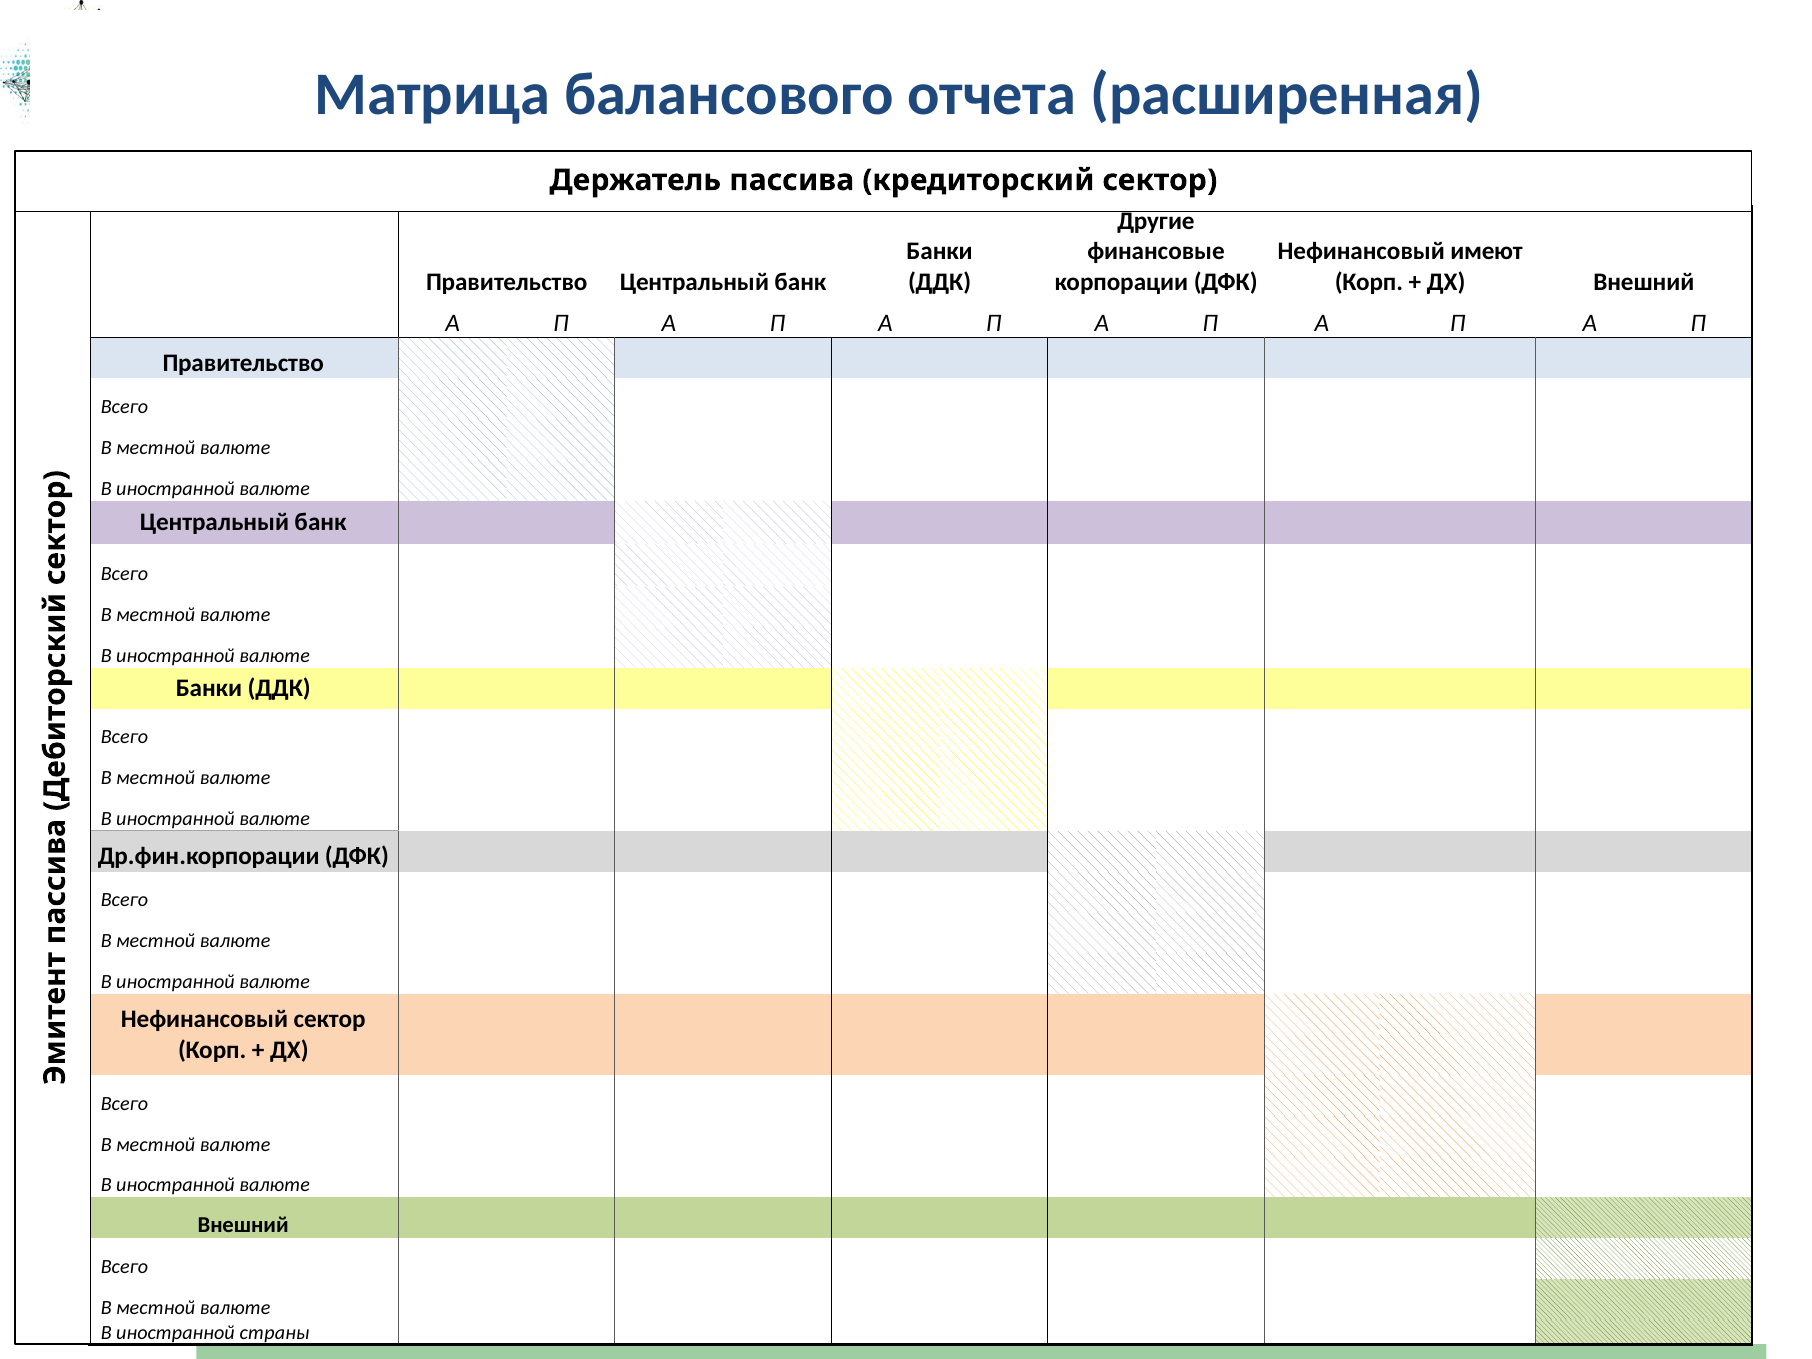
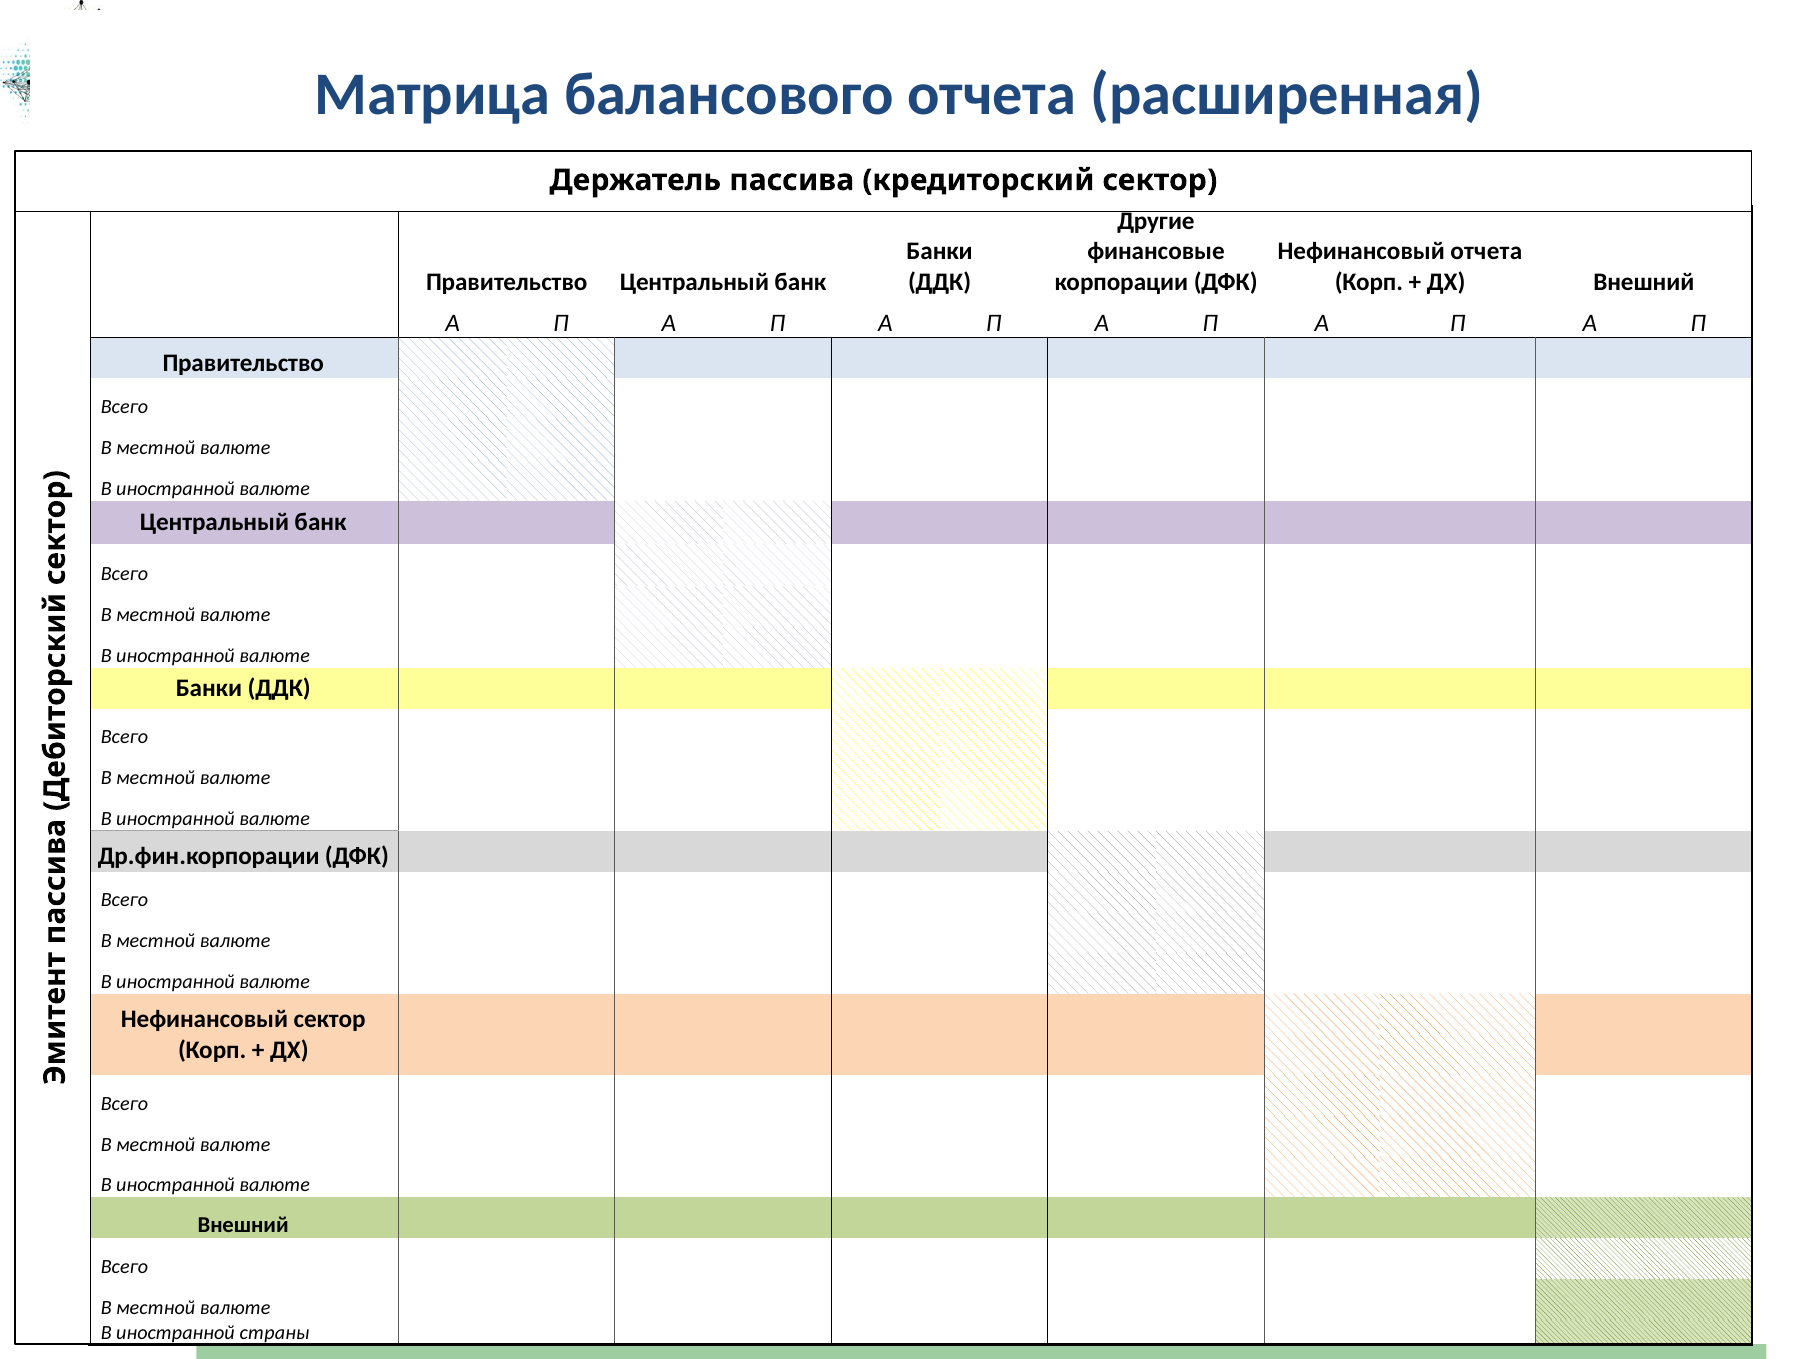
Нефинансовый имеют: имеют -> отчета (1486, 251)
